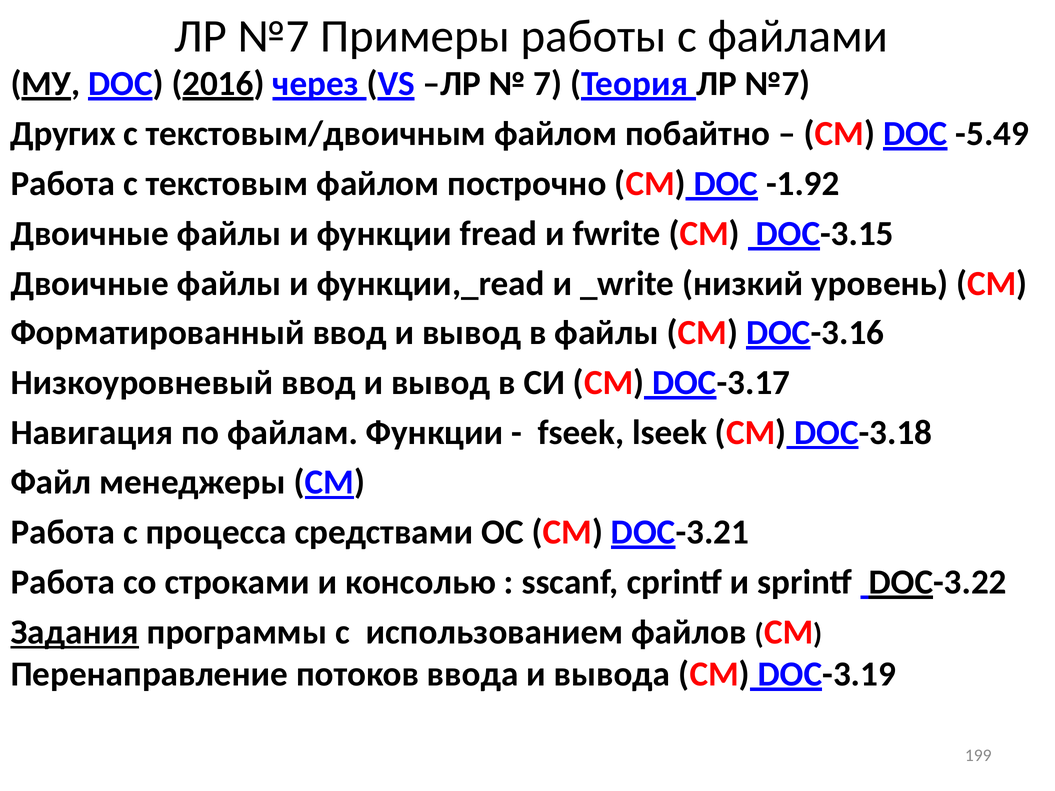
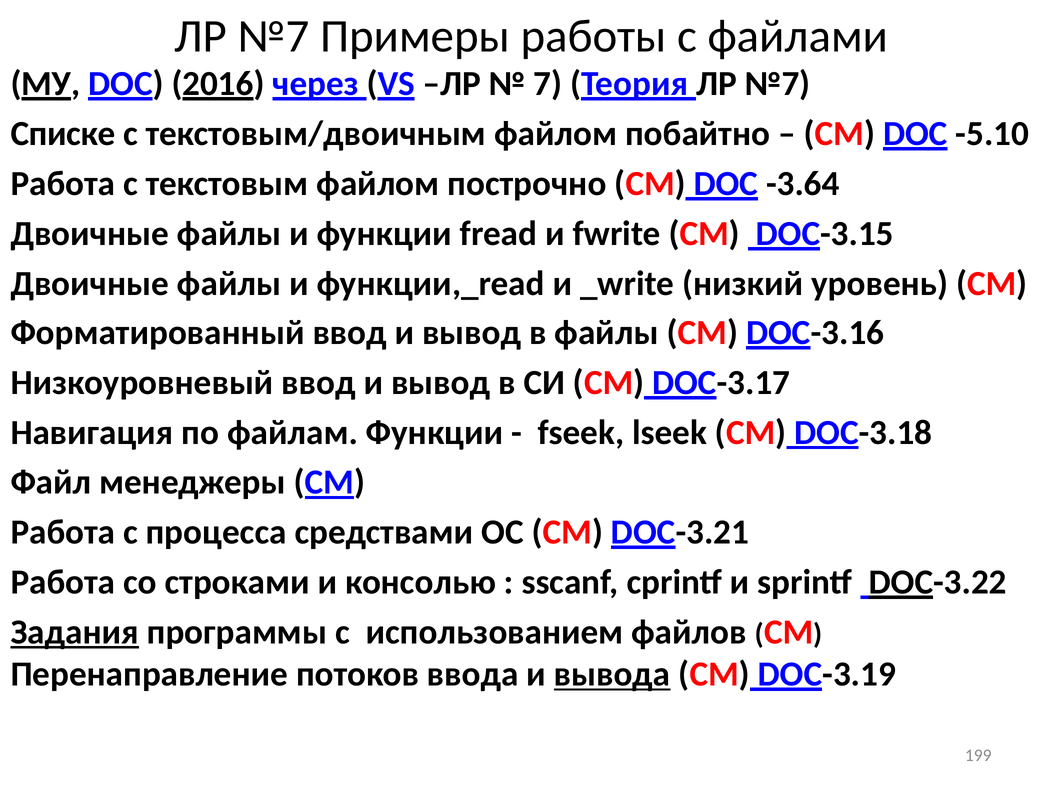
Других: Других -> Списке (63, 134)
-5.49: -5.49 -> -5.10 (992, 134)
-1.92: -1.92 -> -3.64 (803, 184)
вывода underline: none -> present (612, 674)
